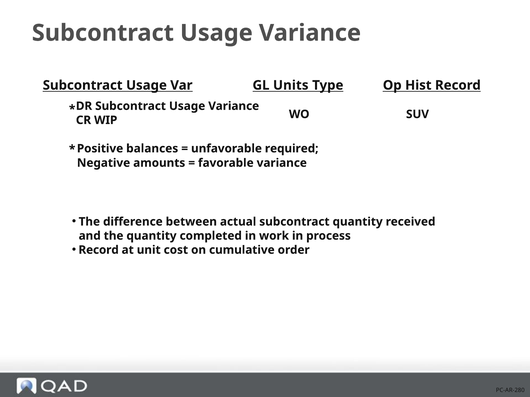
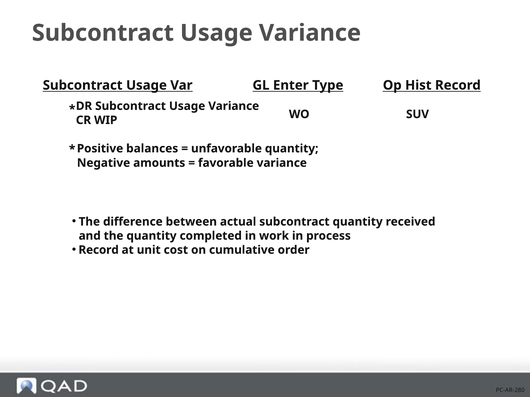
Units: Units -> Enter (291, 85)
unfavorable required: required -> quantity (292, 149)
